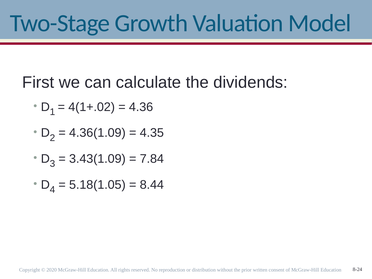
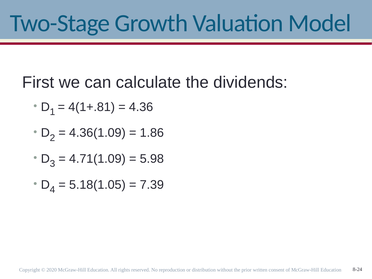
4(1+.02: 4(1+.02 -> 4(1+.81 (92, 107)
4.35: 4.35 -> 1.86 (152, 133)
3.43(1.09: 3.43(1.09 -> 4.71(1.09 (97, 159)
7.84: 7.84 -> 5.98 (152, 159)
8.44: 8.44 -> 7.39 (152, 185)
